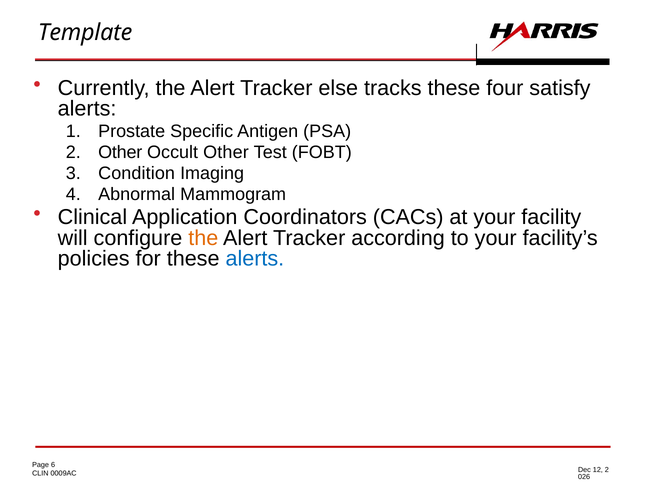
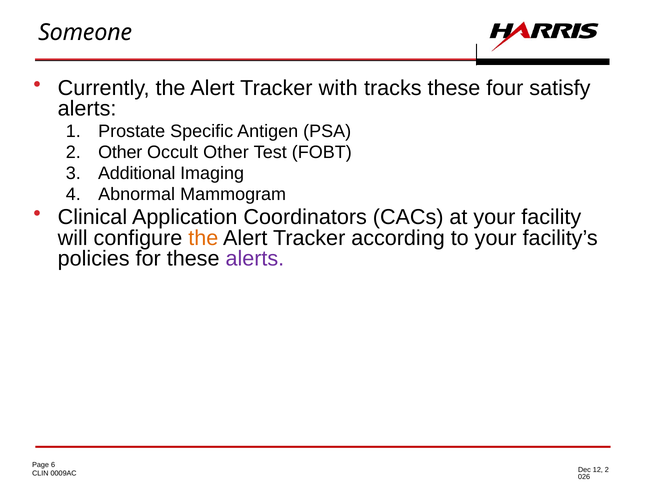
Template: Template -> Someone (85, 33)
else: else -> with (338, 88)
Condition: Condition -> Additional (137, 173)
alerts colour: blue -> purple (255, 259)
